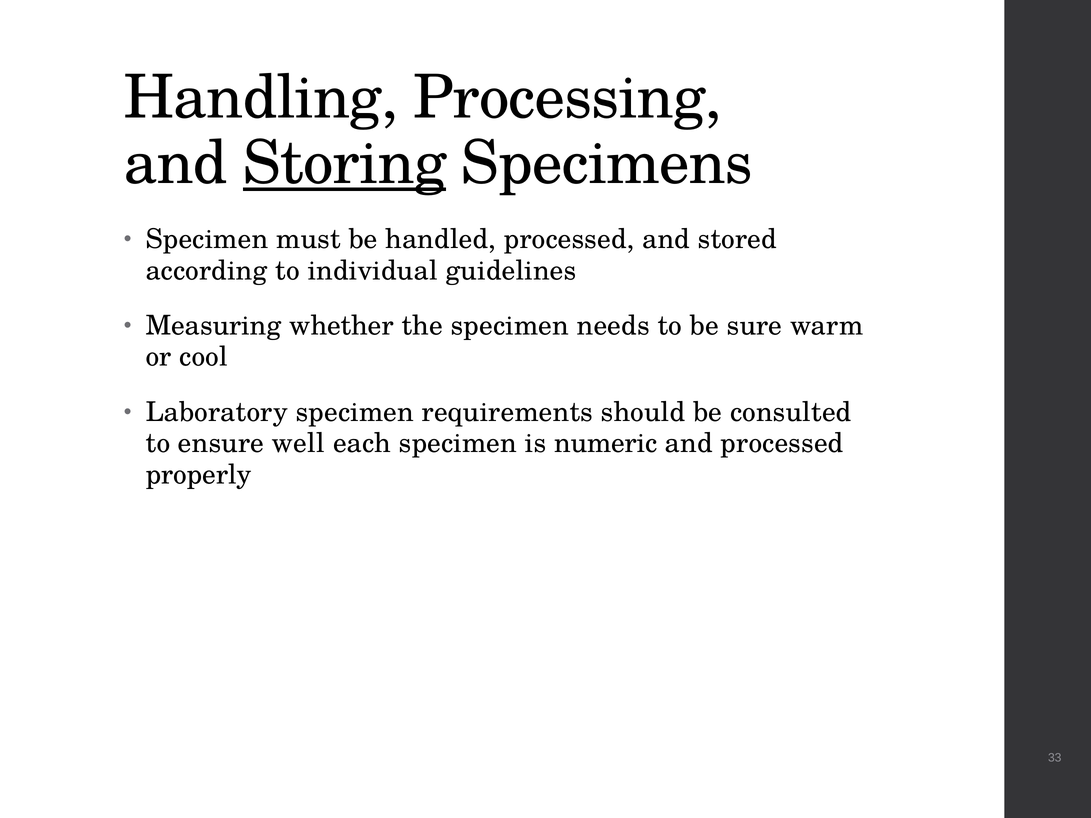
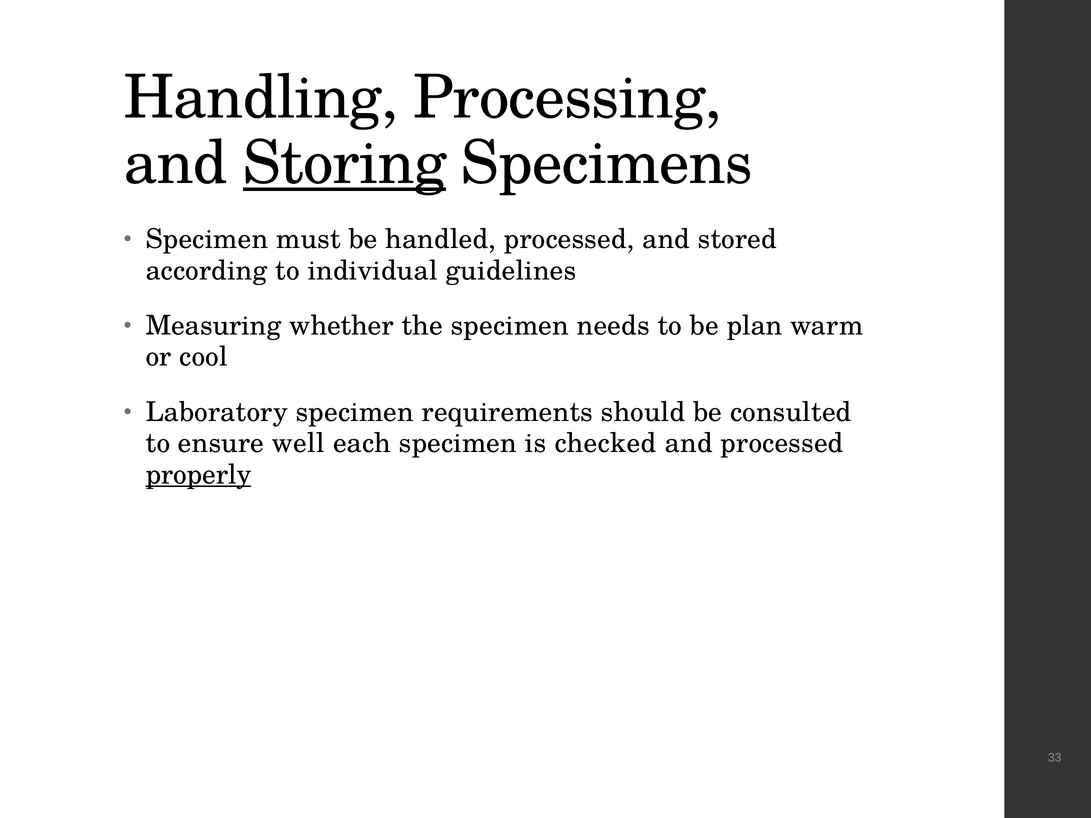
sure: sure -> plan (755, 326)
numeric: numeric -> checked (605, 444)
properly underline: none -> present (198, 475)
